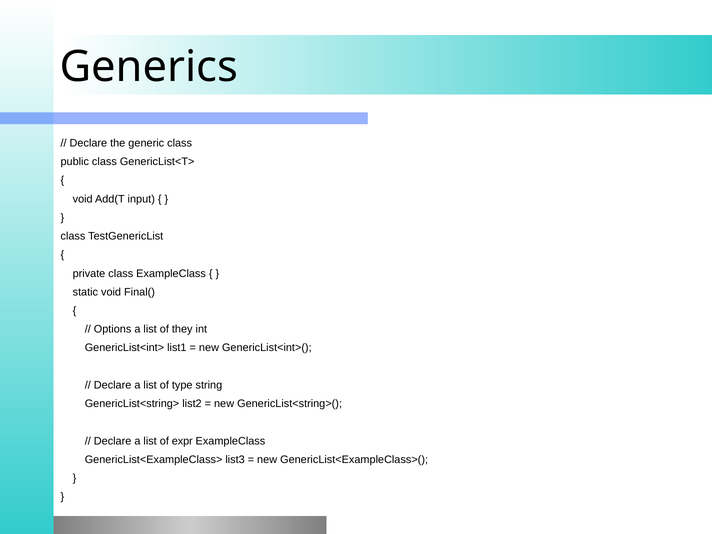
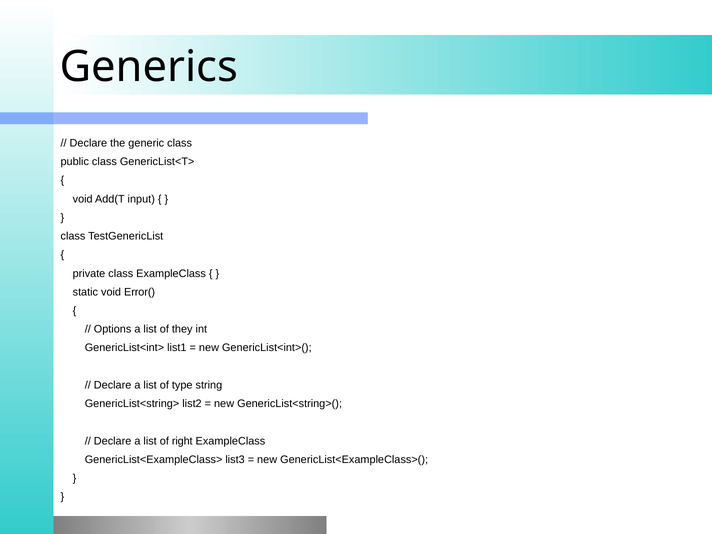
Final(: Final( -> Error( (140, 292)
expr: expr -> right (182, 441)
